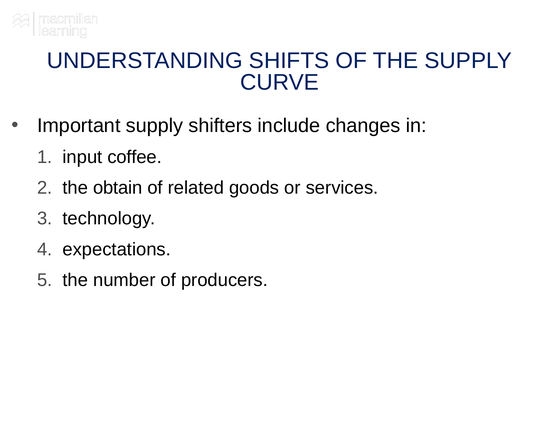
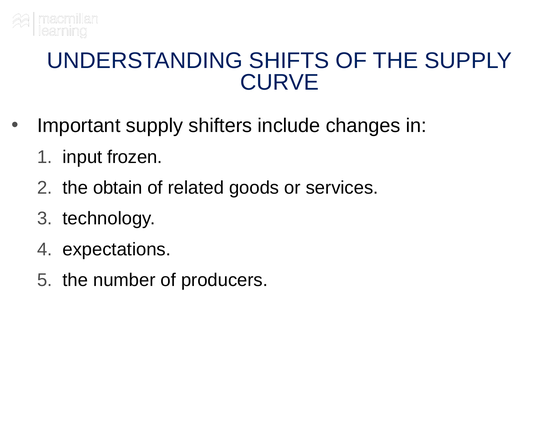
coffee: coffee -> frozen (135, 157)
